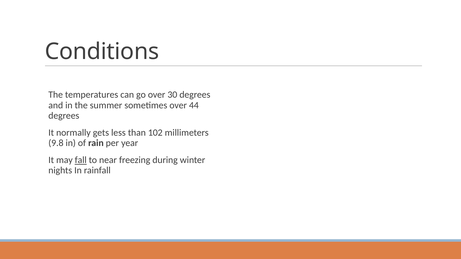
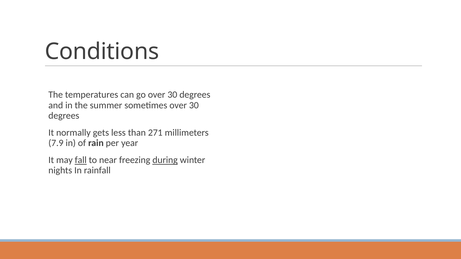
sometimes over 44: 44 -> 30 (194, 105)
102: 102 -> 271 (155, 133)
9.8: 9.8 -> 7.9 (56, 143)
during underline: none -> present (165, 160)
